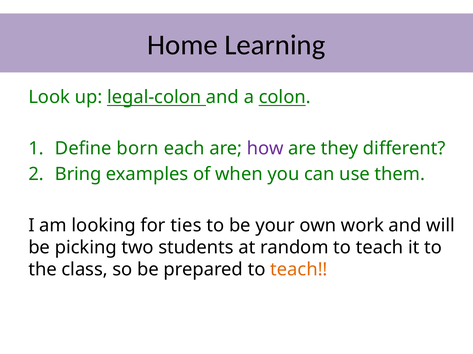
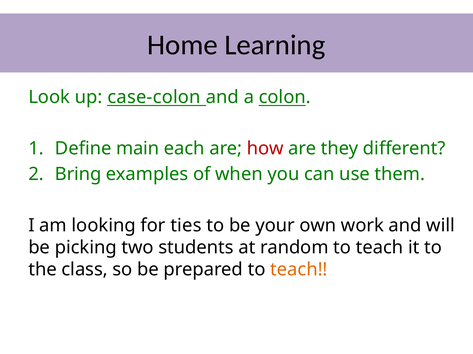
legal-colon: legal-colon -> case-colon (154, 97)
born: born -> main (138, 149)
how colour: purple -> red (265, 149)
